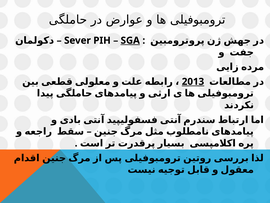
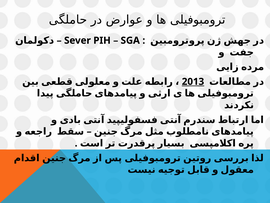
SGA underline: present -> none (130, 40)
